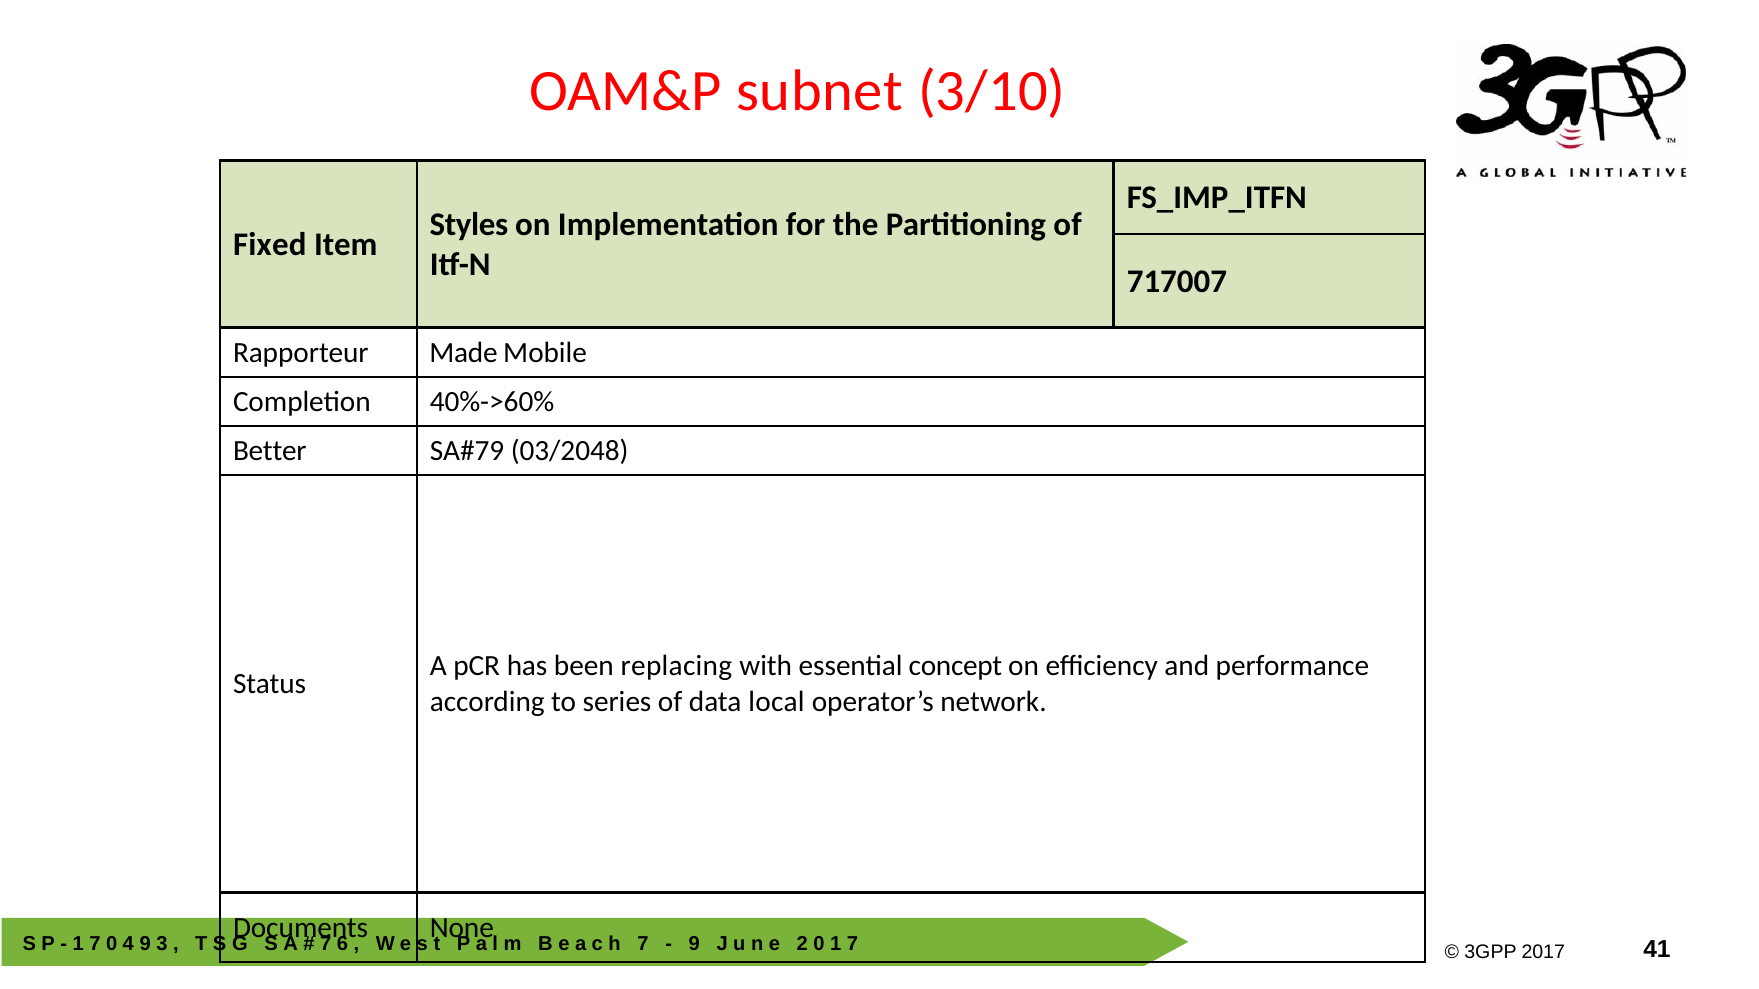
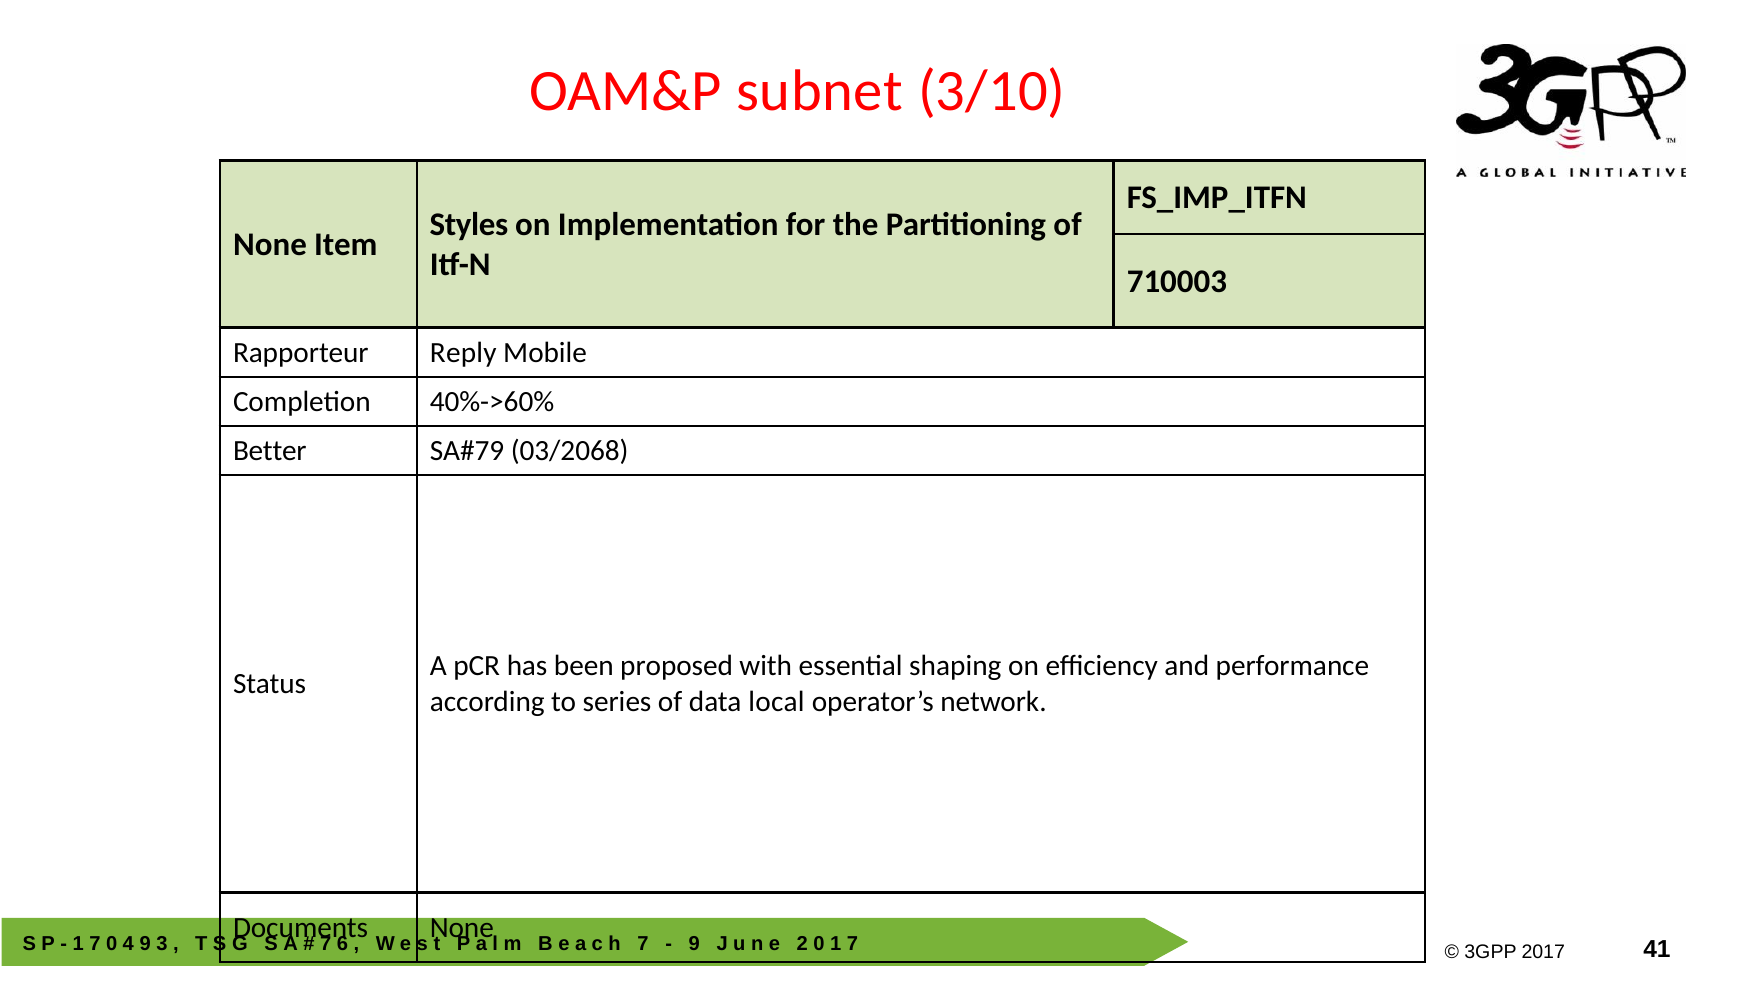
Fixed: Fixed -> None (270, 244)
717007: 717007 -> 710003 (1177, 281)
Made: Made -> Reply (463, 353)
03/2048: 03/2048 -> 03/2068 (570, 451)
replacing: replacing -> proposed (677, 666)
concept: concept -> shaping (955, 666)
